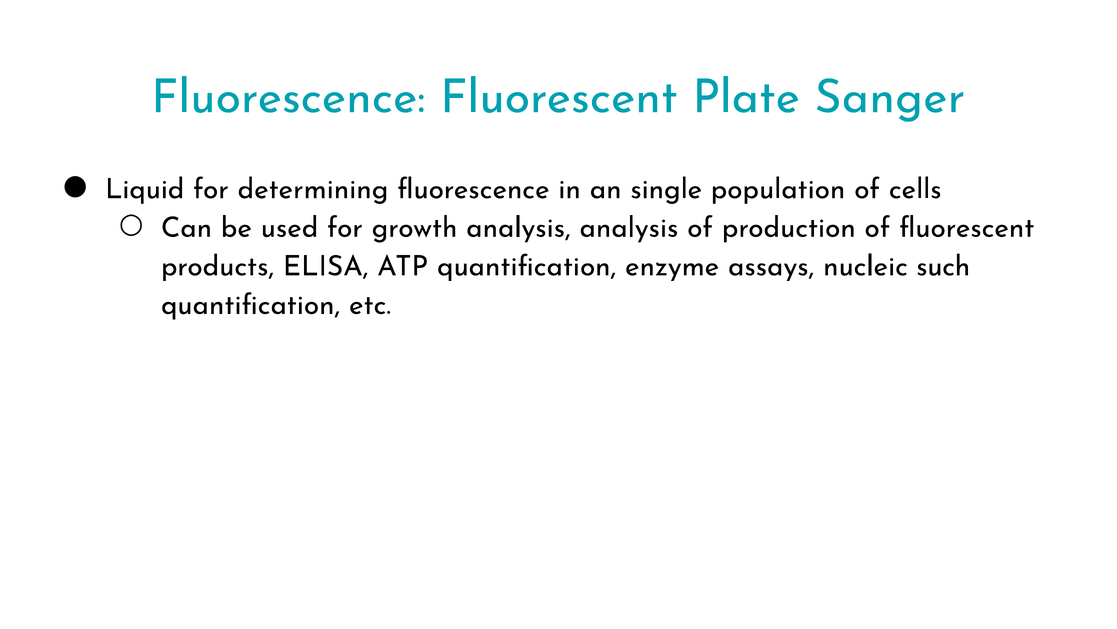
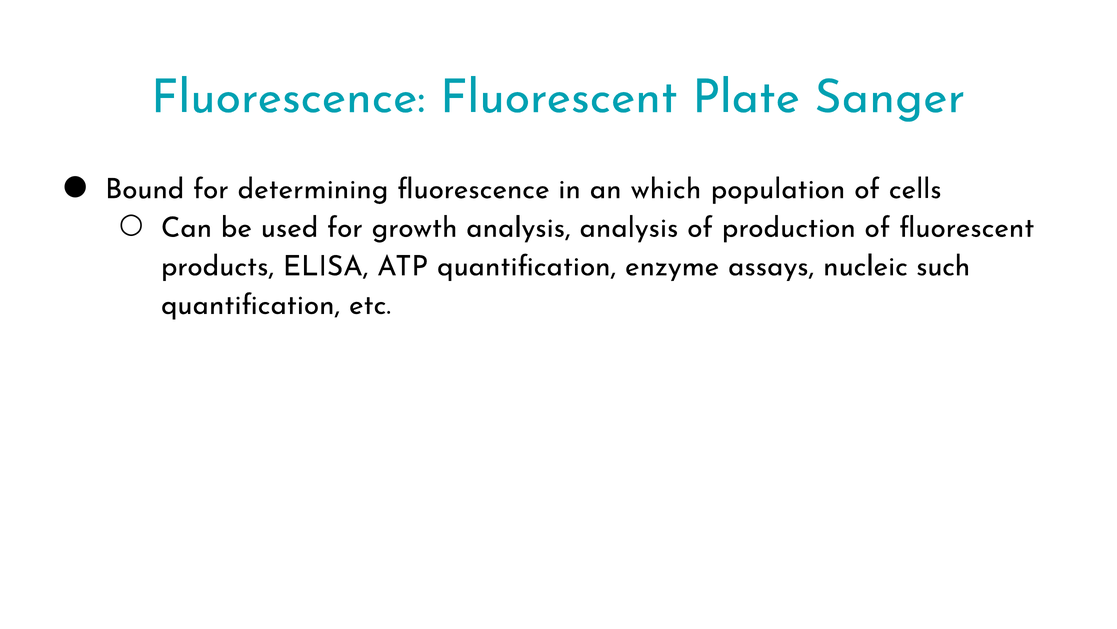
Liquid: Liquid -> Bound (145, 189)
single: single -> which (666, 189)
